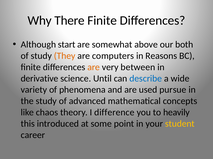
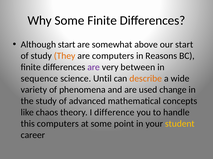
Why There: There -> Some (69, 21)
our both: both -> start (184, 45)
are colour: orange -> purple (94, 67)
derivative: derivative -> sequence (39, 79)
describe colour: blue -> orange (146, 79)
pursue: pursue -> change (173, 90)
heavily: heavily -> handle (176, 113)
this introduced: introduced -> computers (58, 124)
